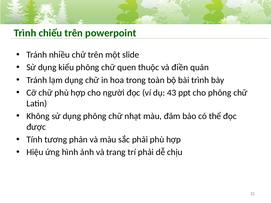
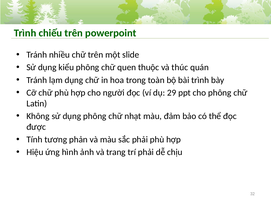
điền: điền -> thúc (180, 67)
43: 43 -> 29 (172, 93)
